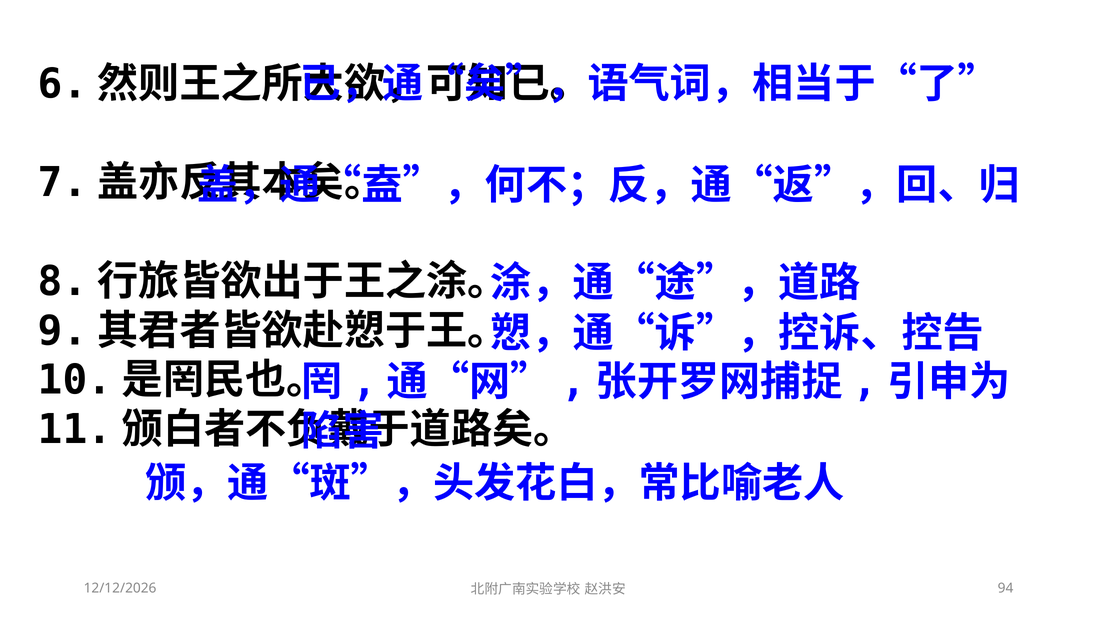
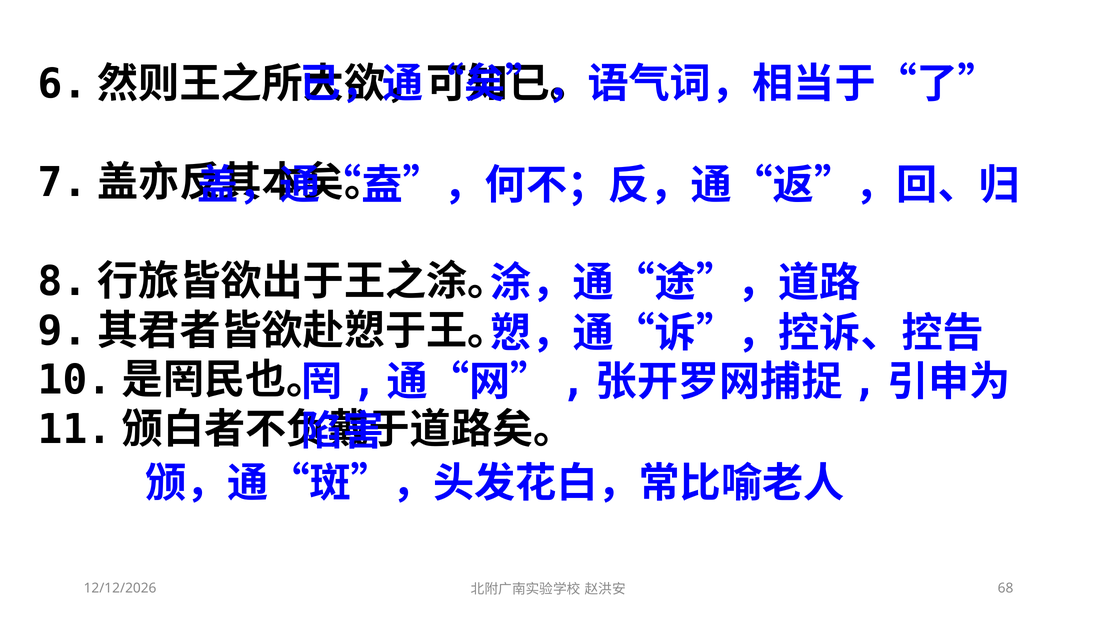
94: 94 -> 68 (1006, 588)
